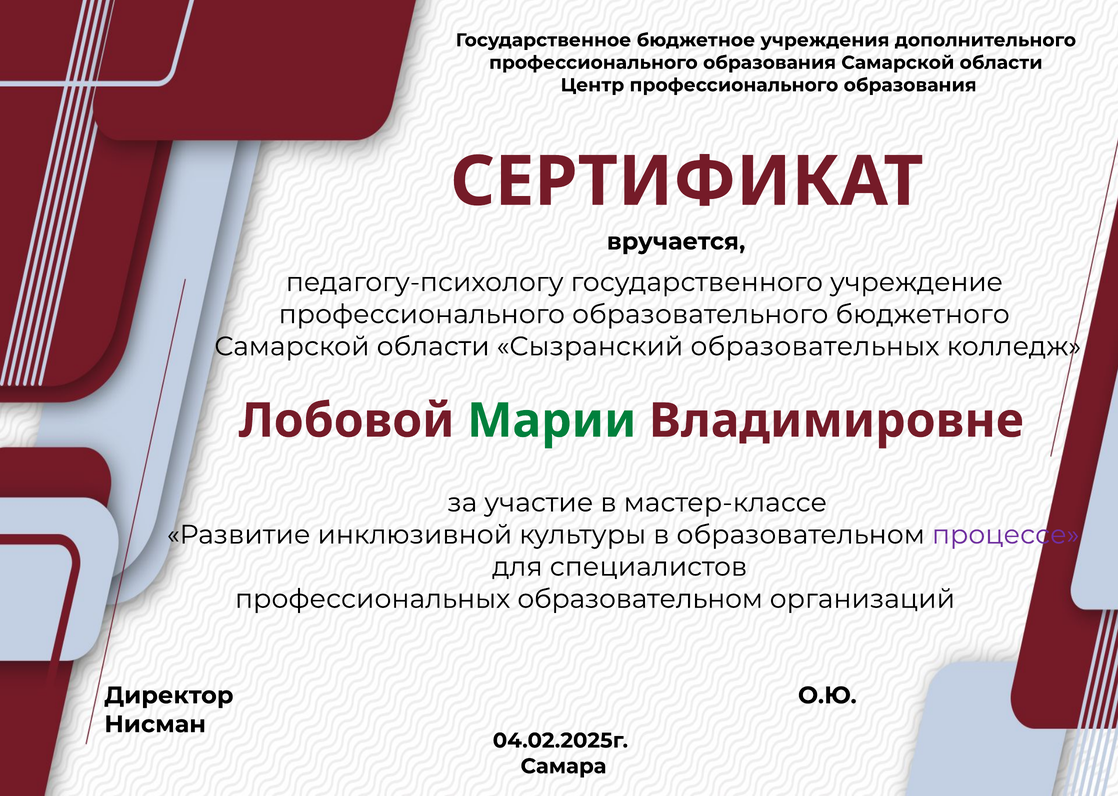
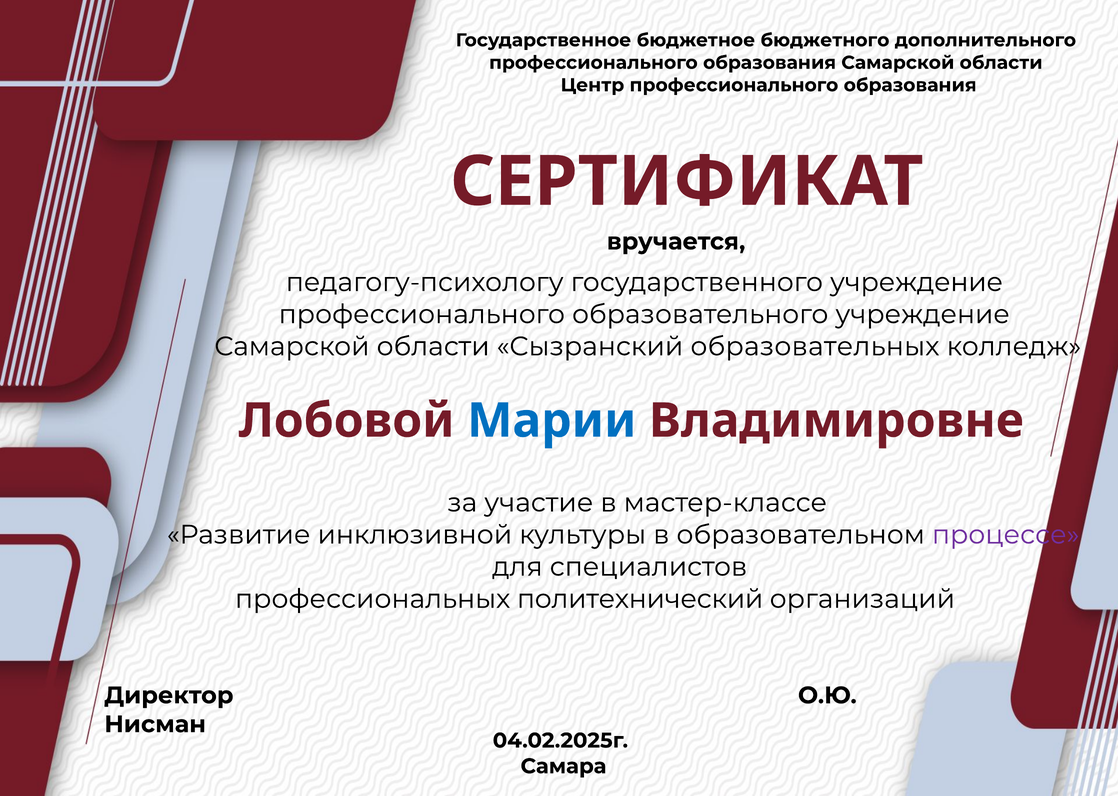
учреждения: учреждения -> бюджетного (825, 40)
образовательного бюджетного: бюджетного -> учреждение (923, 314)
Марии colour: green -> blue (552, 421)
профессиональных образовательном: образовательном -> политехнический (640, 599)
